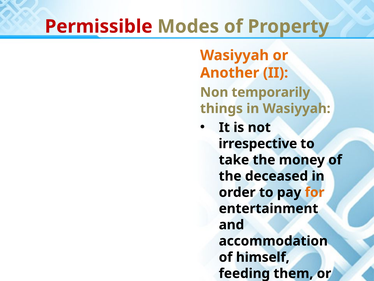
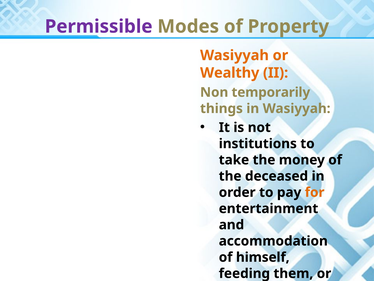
Permissible colour: red -> purple (99, 26)
Another: Another -> Wealthy (230, 73)
irrespective: irrespective -> institutions (258, 143)
